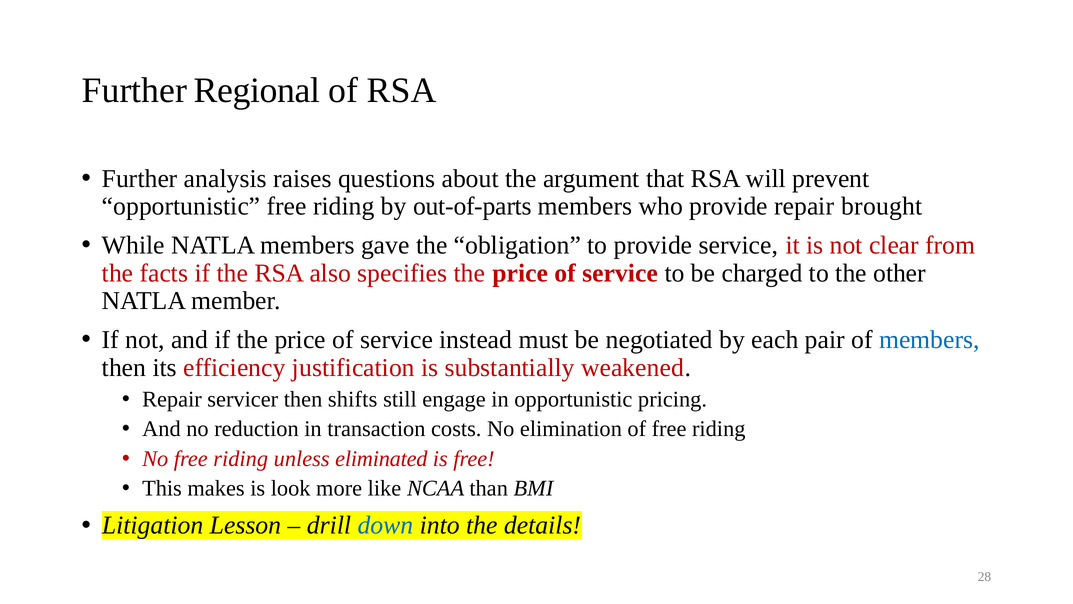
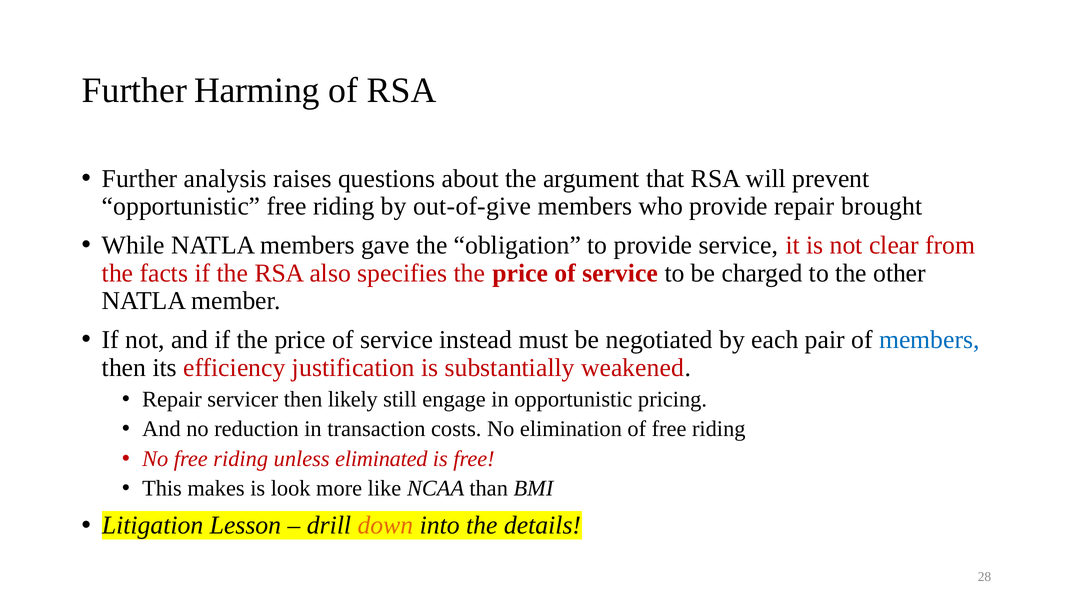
Regional: Regional -> Harming (257, 90)
out-of-parts: out-of-parts -> out-of-give (472, 206)
shifts: shifts -> likely (353, 399)
down colour: blue -> orange (385, 525)
